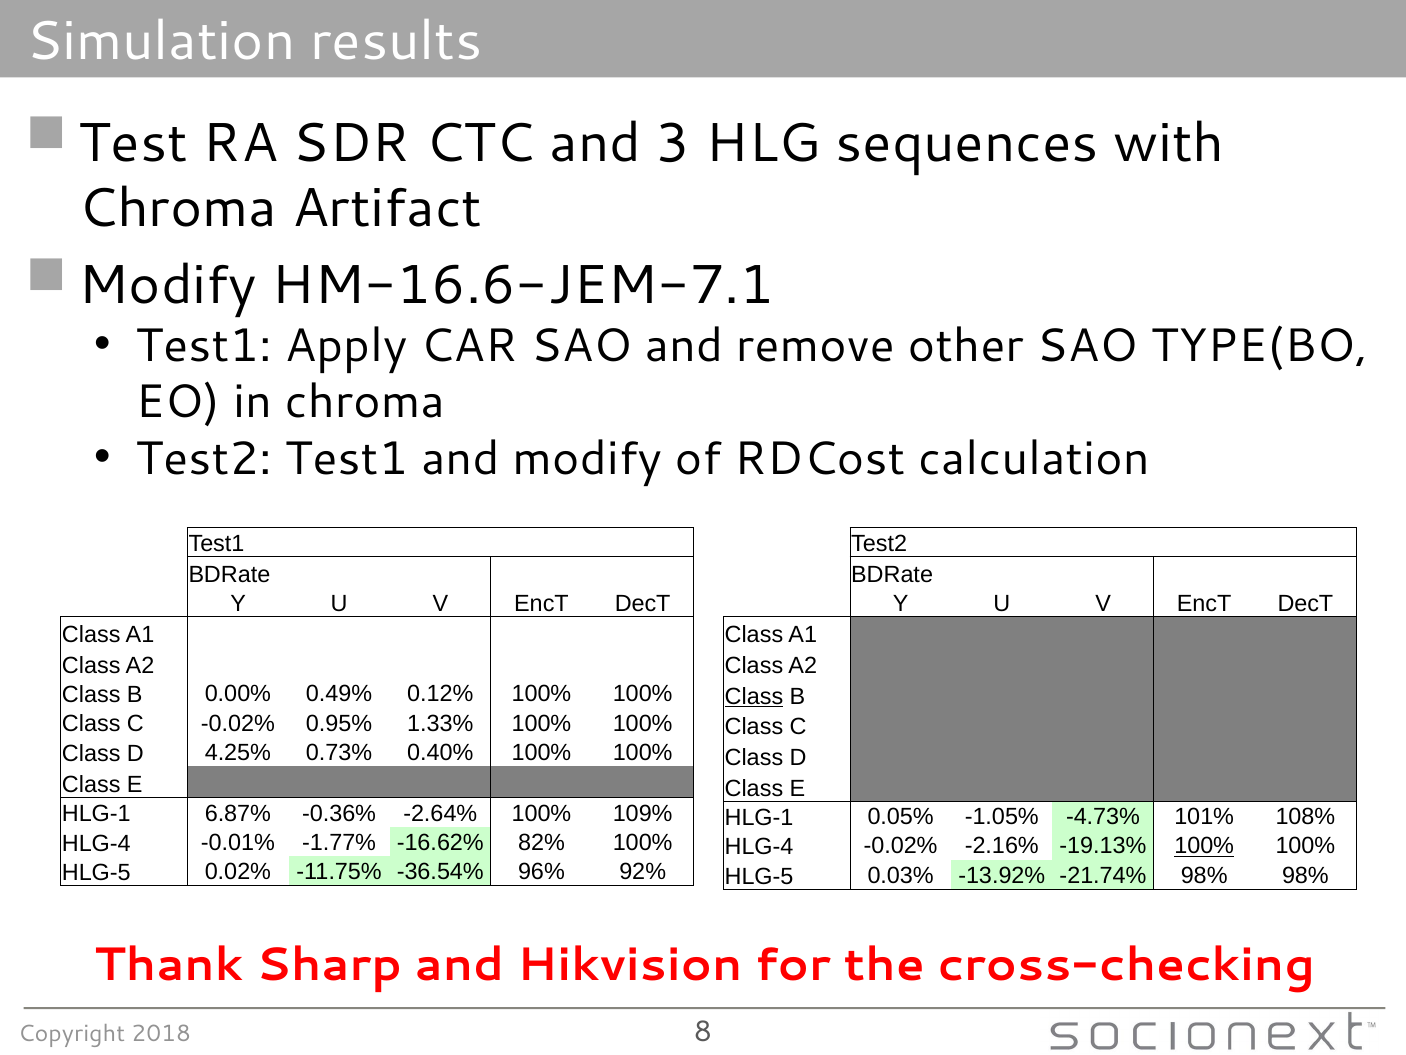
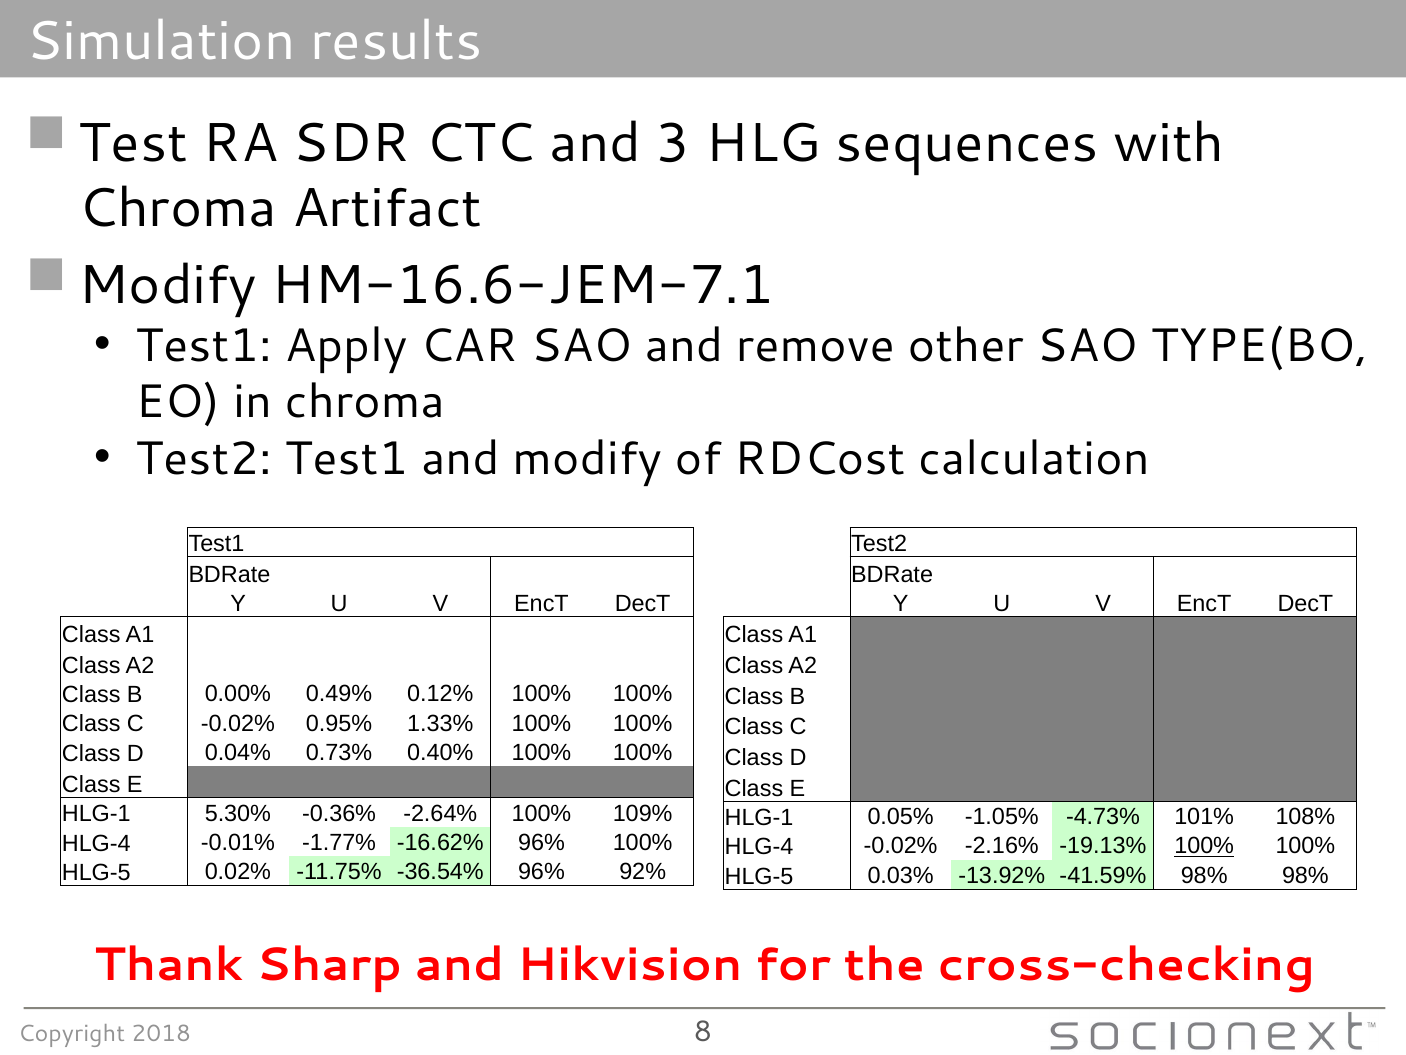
Class underline: present -> none (754, 696)
4.25%: 4.25% -> 0.04% (238, 752)
6.87%: 6.87% -> 5.30% (238, 813)
-16.62% 82%: 82% -> 96% (542, 842)
-21.74%: -21.74% -> -41.59% (1103, 875)
